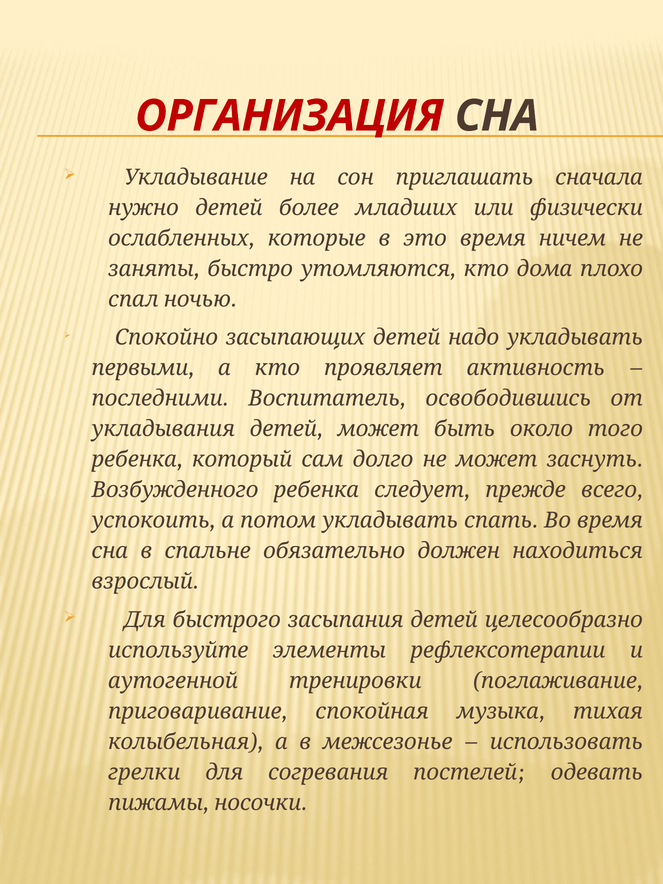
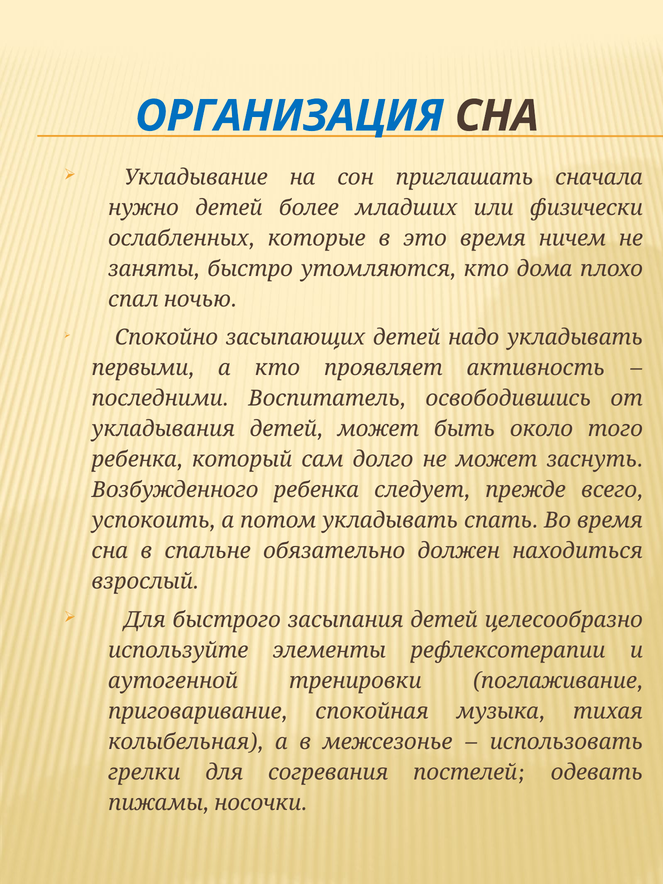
ОРГАНИЗАЦИЯ colour: red -> blue (289, 116)
